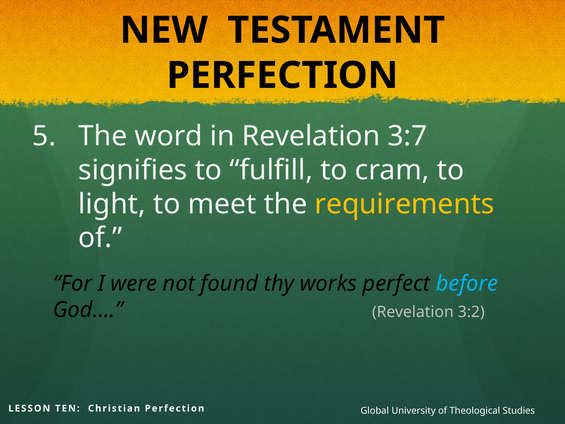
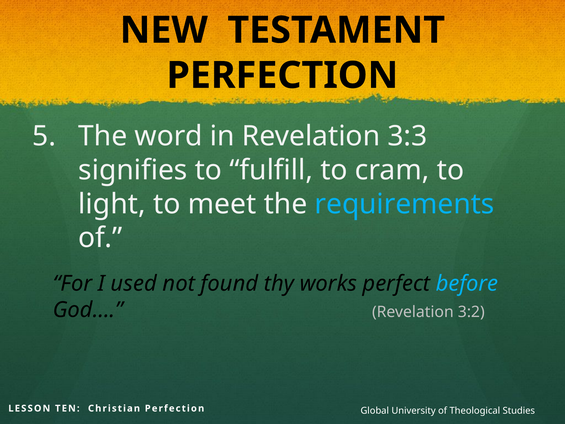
3:7: 3:7 -> 3:3 (407, 136)
requirements colour: yellow -> light blue (405, 204)
were: were -> used (134, 283)
